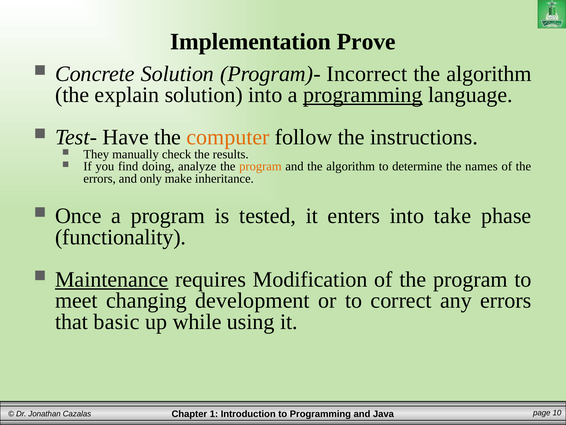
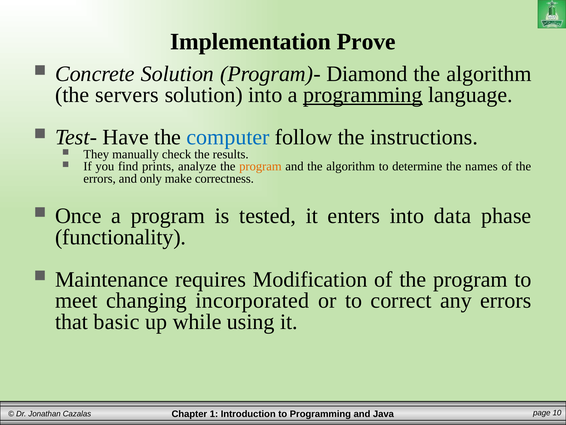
Incorrect: Incorrect -> Diamond (367, 74)
explain: explain -> servers (127, 95)
computer colour: orange -> blue (228, 137)
doing: doing -> prints (158, 166)
inheritance: inheritance -> correctness (224, 178)
take: take -> data (453, 216)
Maintenance underline: present -> none (112, 279)
development: development -> incorporated (252, 300)
